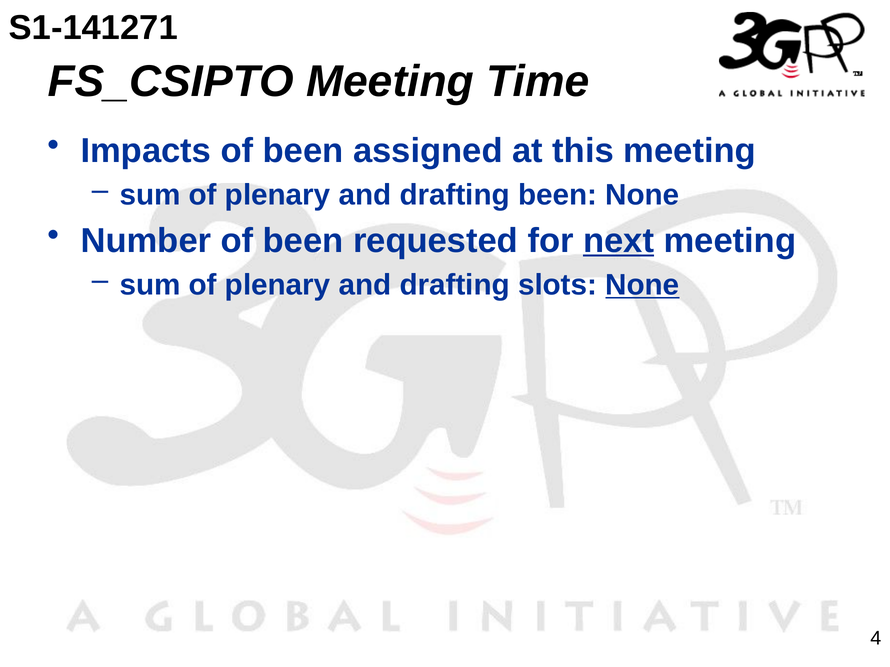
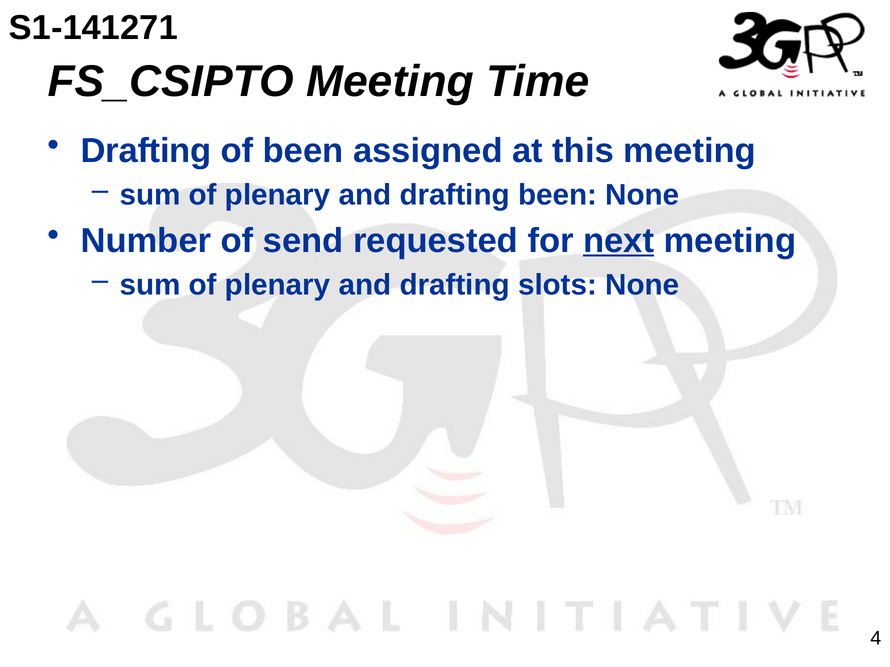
Impacts: Impacts -> Drafting (146, 151)
Number of been: been -> send (303, 241)
None underline: present -> none (642, 285)
